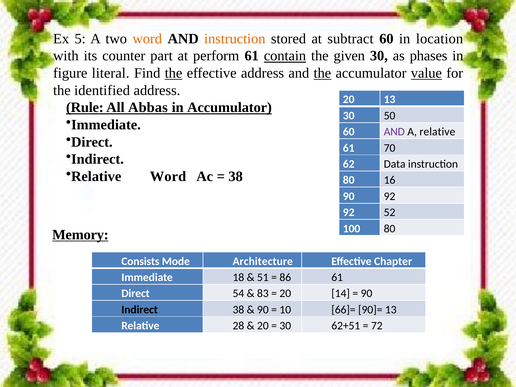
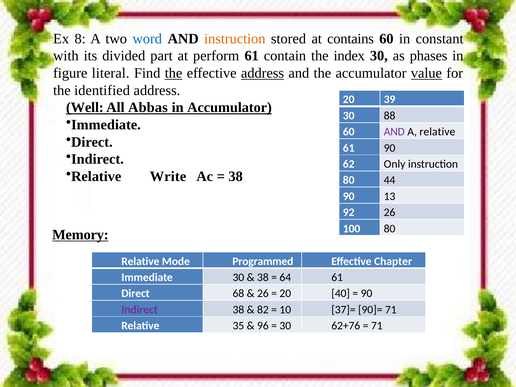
5: 5 -> 8 (80, 39)
word colour: orange -> blue (147, 39)
subtract: subtract -> contains (351, 39)
location: location -> constant (440, 39)
counter: counter -> divided (124, 56)
contain underline: present -> none (285, 56)
given: given -> index (349, 56)
address underline: none -> present (263, 73)
the underline: present -> none (322, 73)
20 13: 13 -> 39 (390, 100)
Rule: Rule -> Well (85, 108)
50: 50 -> 88 (390, 116)
61 70: 70 -> 90 (390, 148)
Data: Data -> Only (395, 164)
Relative Word: Word -> Write (168, 176)
16: 16 -> 44 (390, 180)
90 92: 92 -> 13 (390, 196)
92 52: 52 -> 26 (390, 212)
Consists: Consists -> Relative (140, 261)
Architecture: Architecture -> Programmed (263, 261)
Immediate 18: 18 -> 30 (238, 277)
51: 51 -> 38 (263, 277)
86: 86 -> 64 (285, 277)
54: 54 -> 68 (238, 293)
83: 83 -> 26 (263, 293)
14: 14 -> 40 (341, 293)
Indirect colour: black -> purple (140, 310)
90: 90 -> 82 (263, 310)
66]=: 66]= -> 37]= (343, 310)
90]= 13: 13 -> 71 (391, 310)
28: 28 -> 35 (238, 326)
20: 20 -> 96 (263, 326)
62+51: 62+51 -> 62+76 (346, 326)
72: 72 -> 71 (377, 326)
